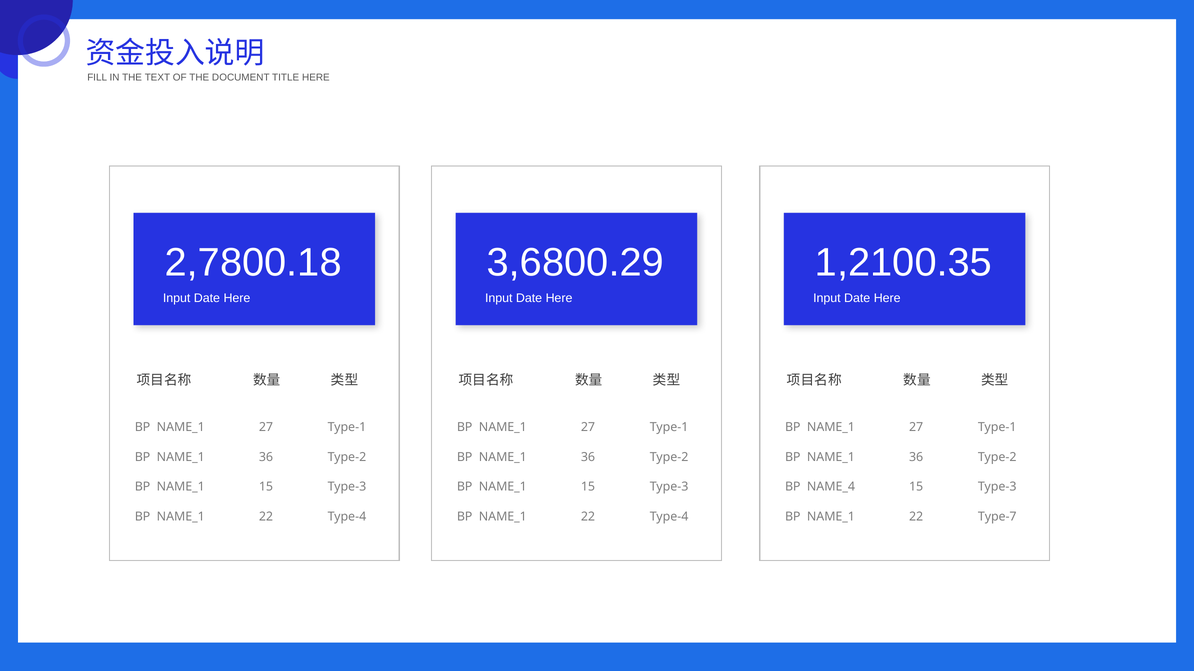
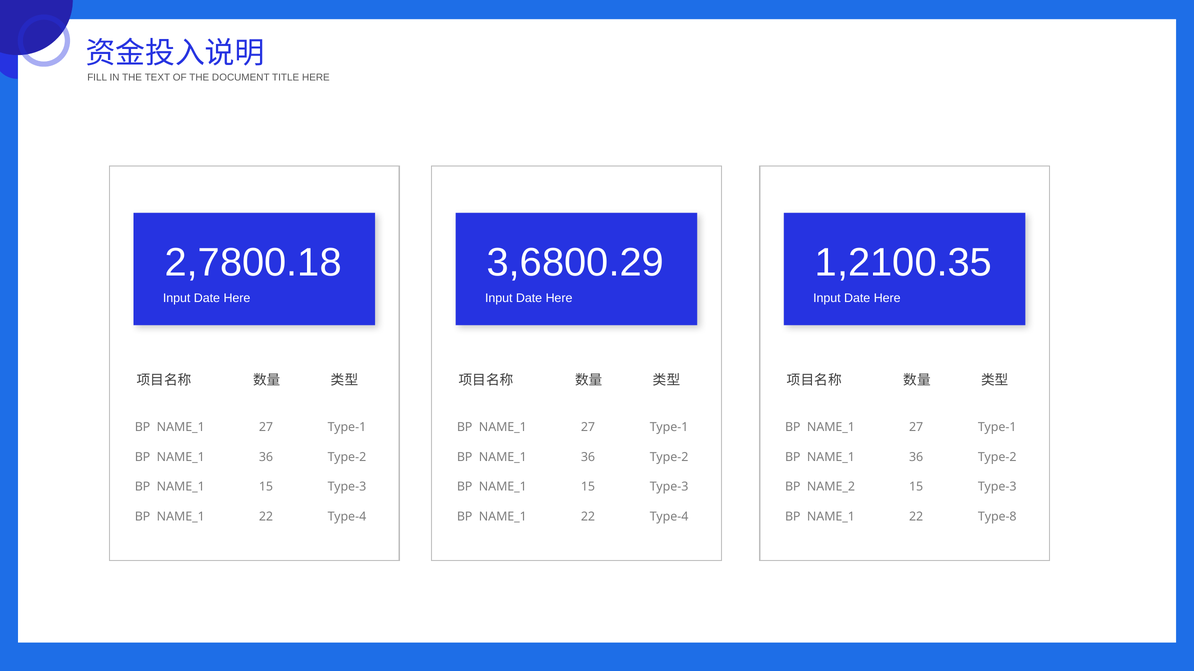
NAME_4: NAME_4 -> NAME_2 (831, 487)
Type-7: Type-7 -> Type-8 (997, 517)
